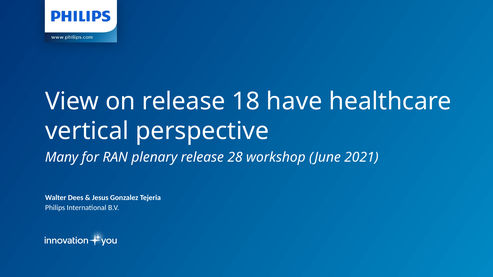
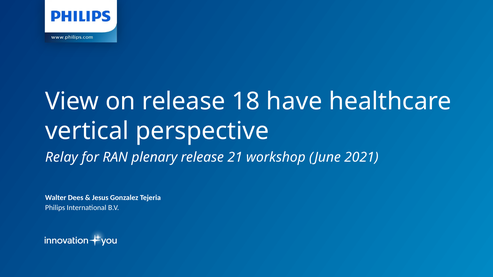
Many: Many -> Relay (62, 158)
28: 28 -> 21 (235, 158)
